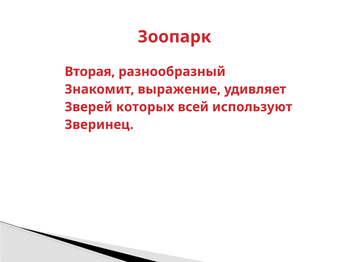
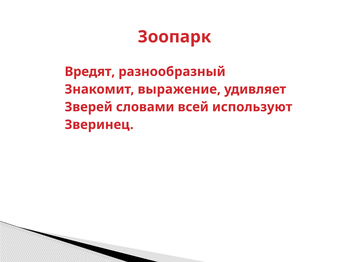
Вторая: Вторая -> Вредят (90, 72)
которых: которых -> словами (145, 107)
